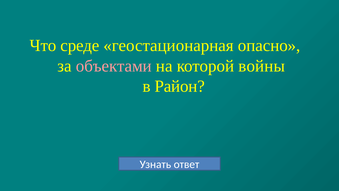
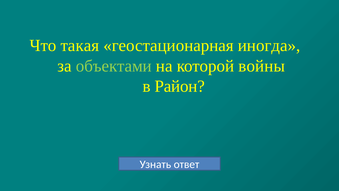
среде: среде -> такая (80, 45)
опасно: опасно -> иногда (269, 45)
объектами colour: pink -> light green (114, 66)
